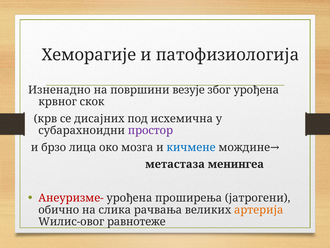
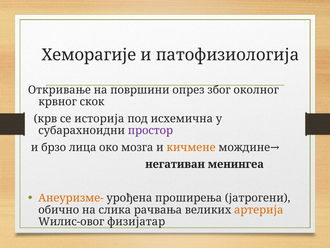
Изненадно: Изненадно -> Откривање (59, 90)
везује: везује -> опрез (188, 90)
због урођена: урођена -> околног (256, 90)
дисајних: дисајних -> историја (99, 118)
кичмене colour: blue -> orange (191, 147)
метастаза: метастаза -> негативан (175, 164)
Анеуризме- colour: red -> orange (71, 198)
равнотеже: равнотеже -> физијатар (136, 221)
